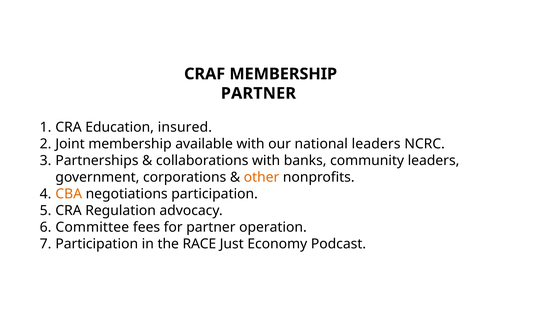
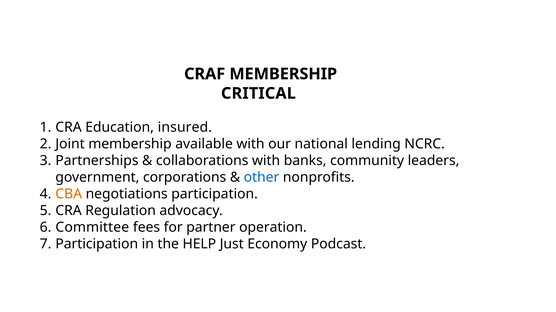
PARTNER: PARTNER -> CRITICAL (258, 94)
national leaders: leaders -> lending (376, 144)
other colour: orange -> blue (261, 178)
RACE: RACE -> HELP (199, 244)
